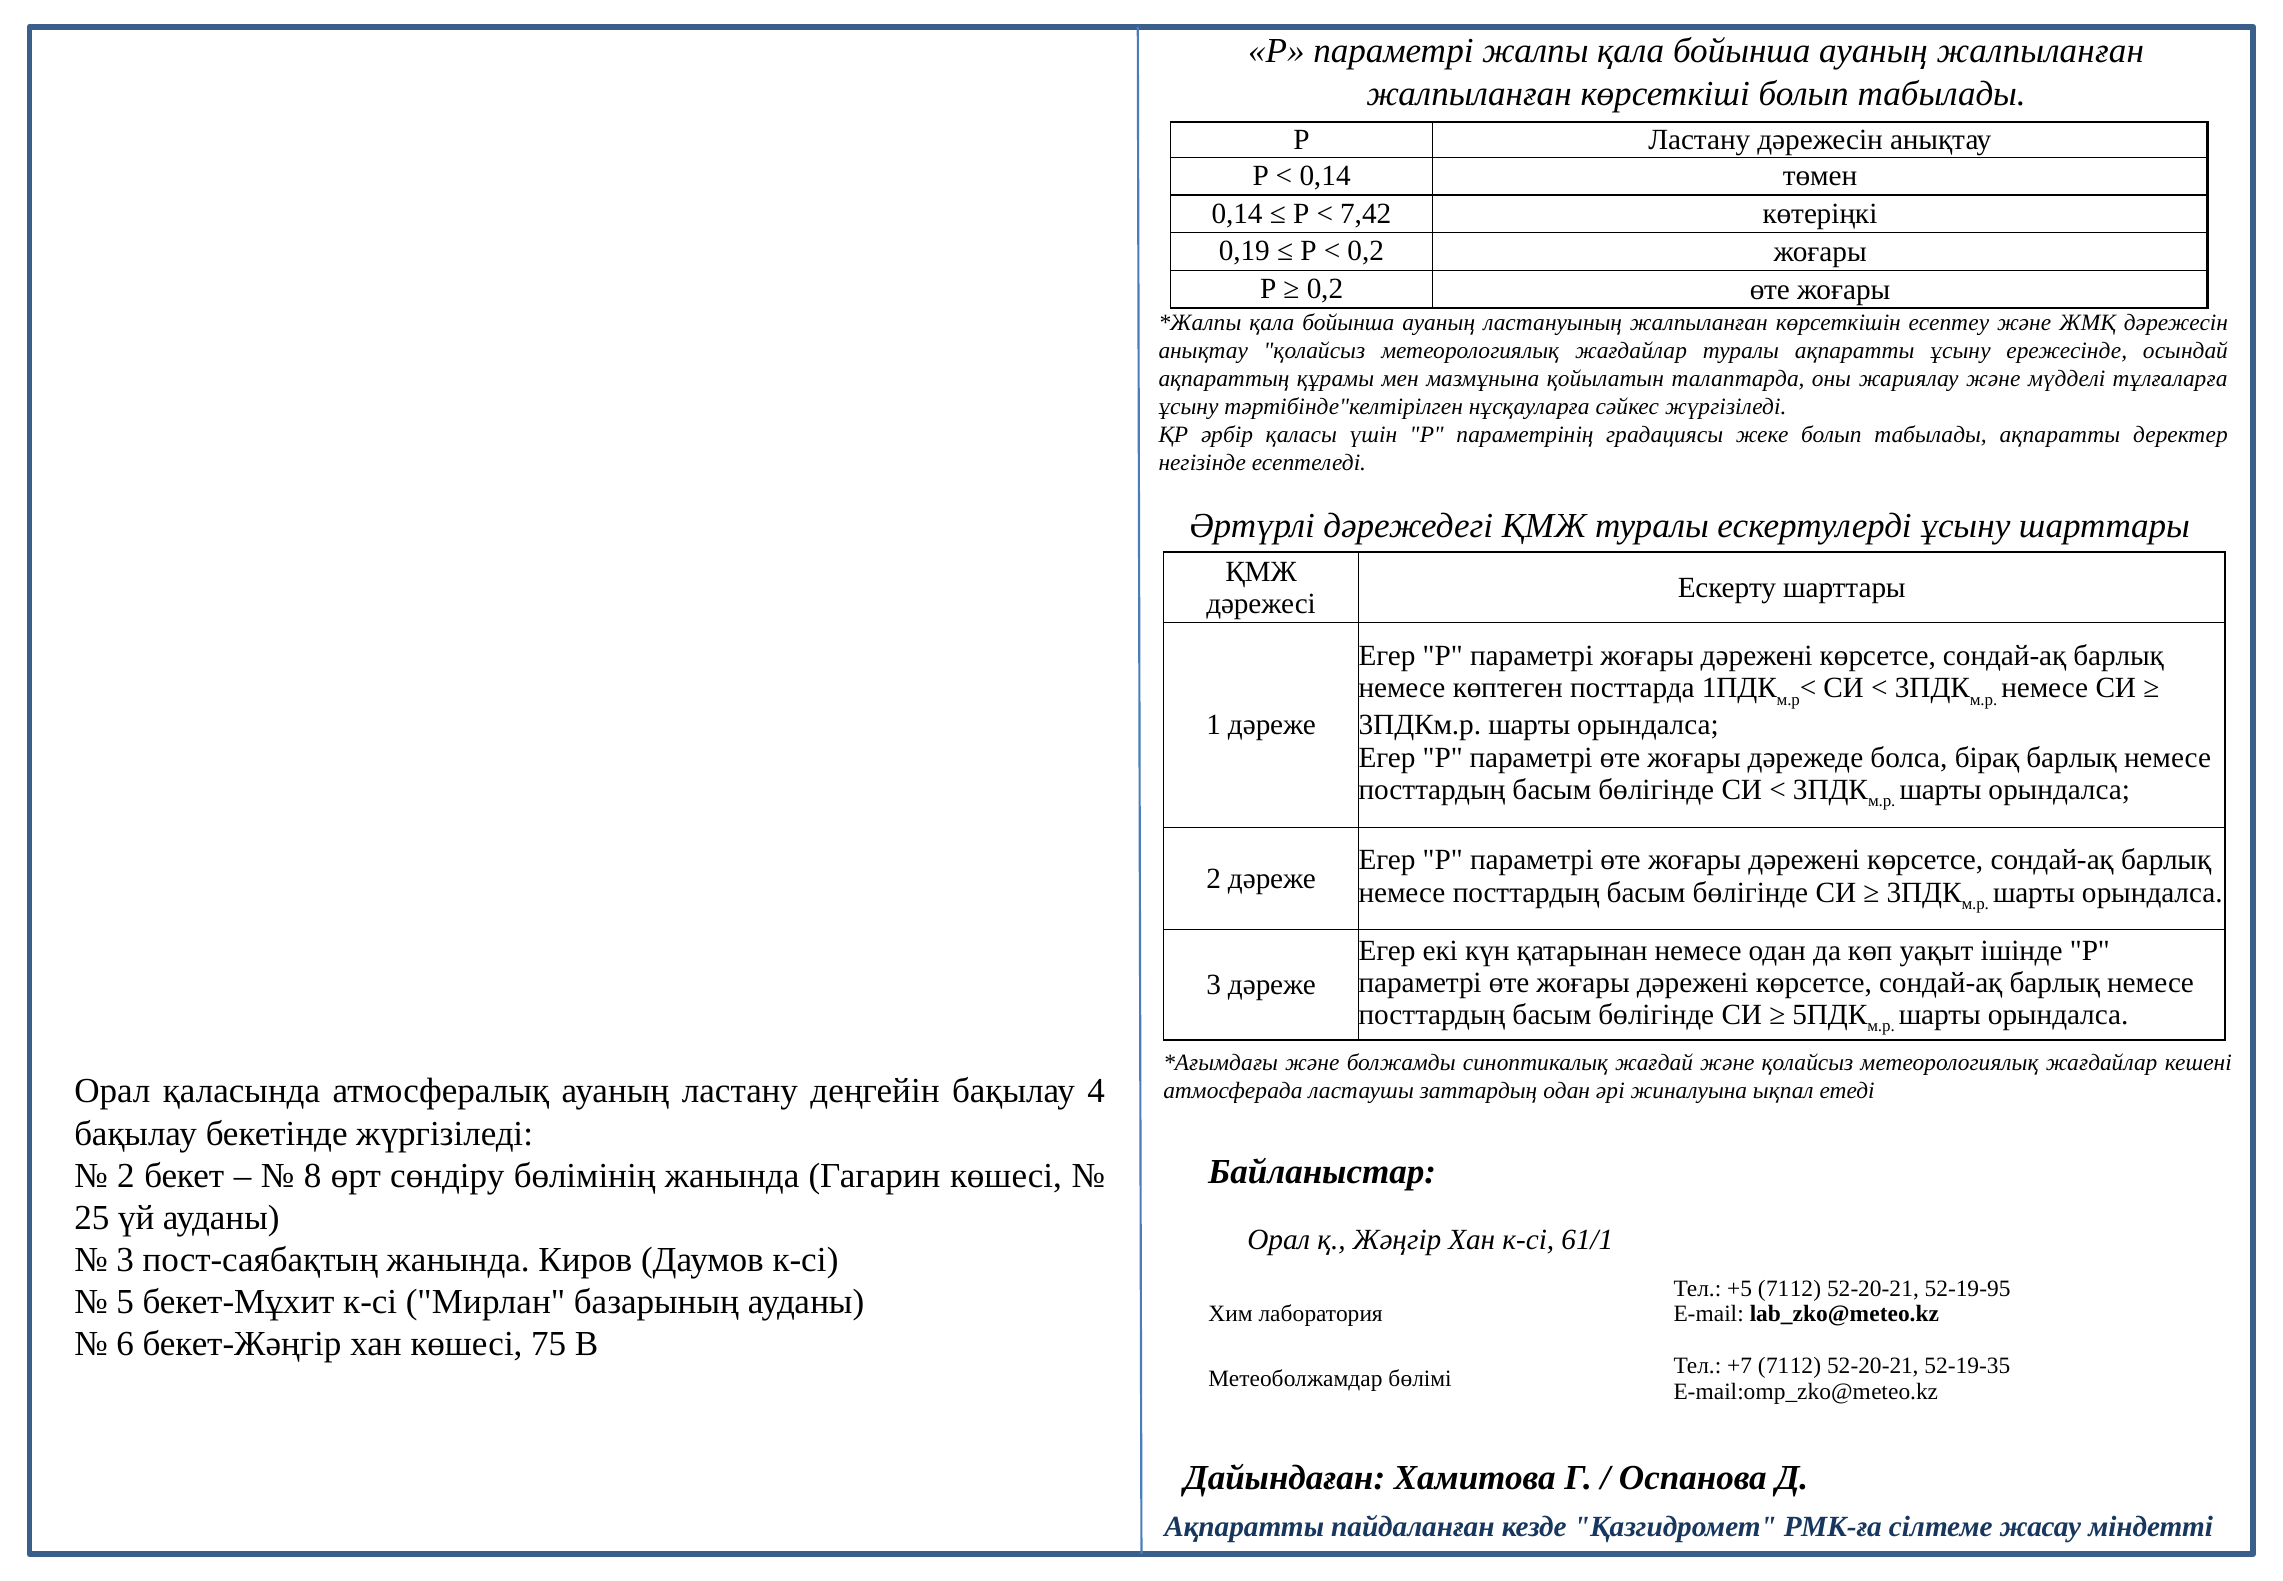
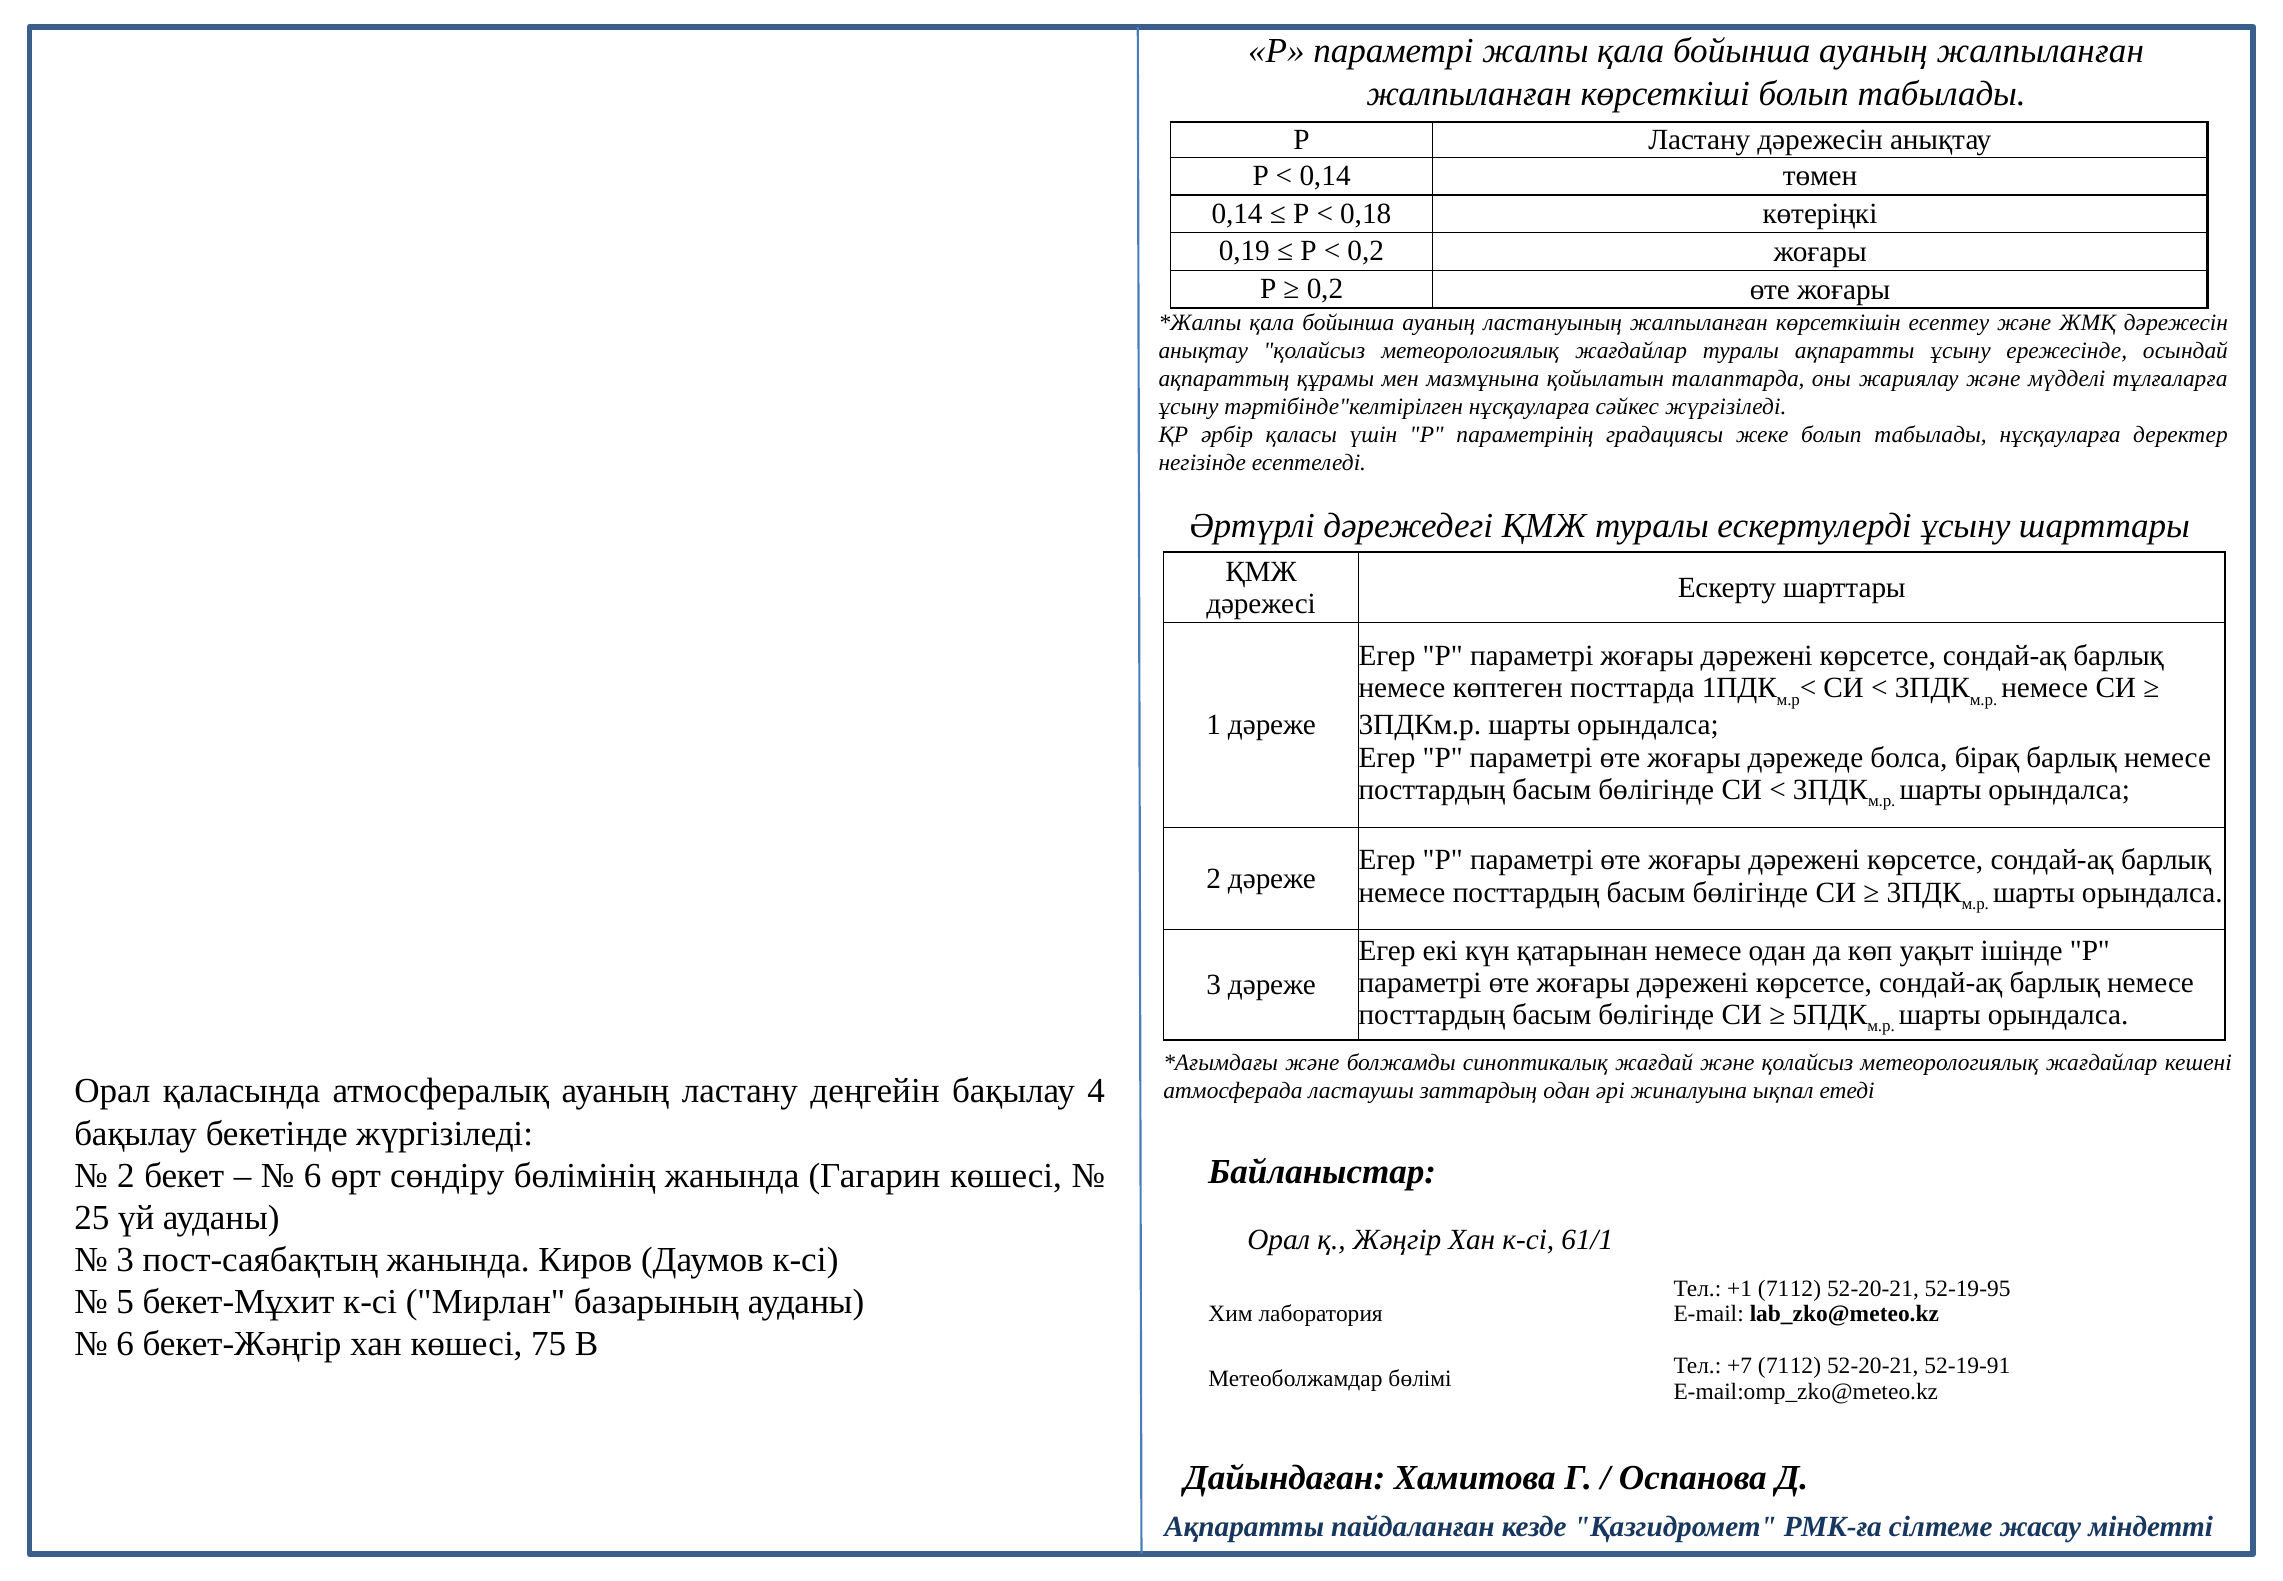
7,42: 7,42 -> 0,18 (1366, 214)
табылады ақпаратты: ақпаратты -> нұсқауларға (2060, 434)
8: 8 -> 6 (313, 1175)
+5: +5 -> +1 (1740, 1288)
52-19-35: 52-19-35 -> 52-19-91 (1967, 1365)
